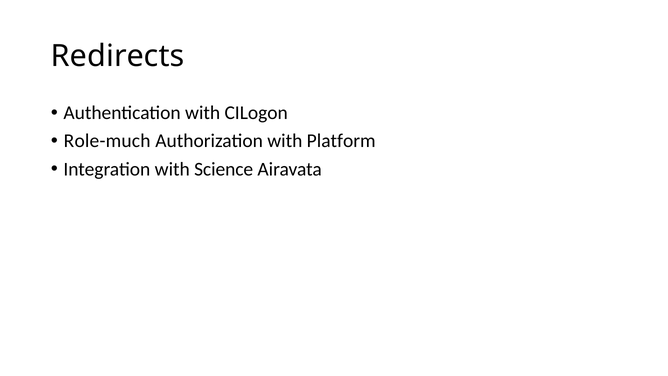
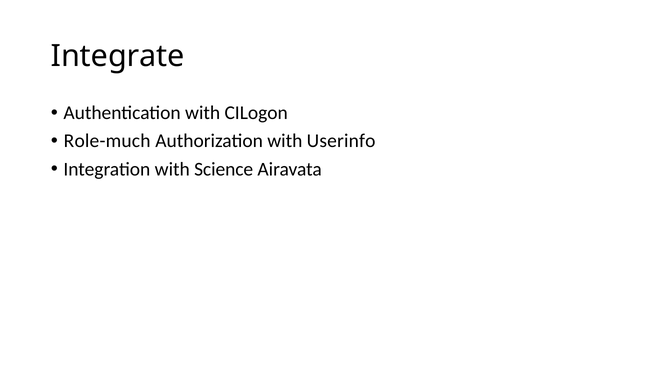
Redirects: Redirects -> Integrate (118, 56)
Platform: Platform -> Userinfo (341, 141)
